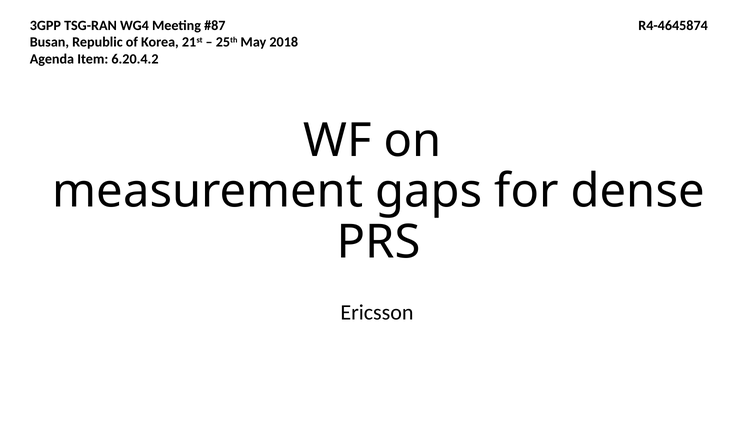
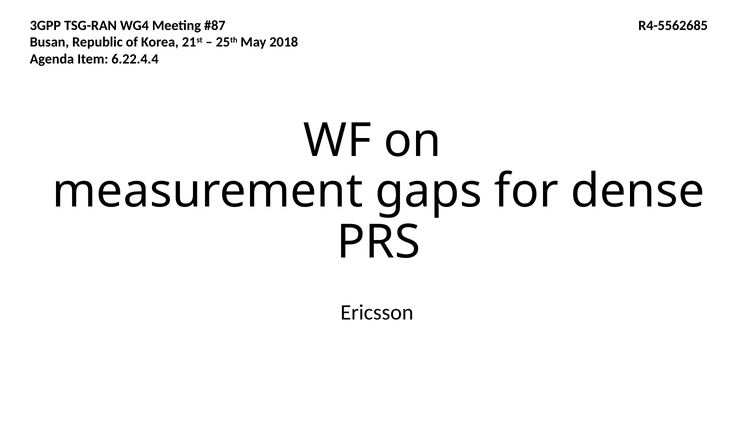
R4-4645874: R4-4645874 -> R4-5562685 (673, 25)
6.20.4.2: 6.20.4.2 -> 6.22.4.4 (135, 59)
